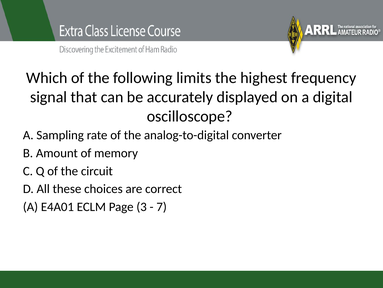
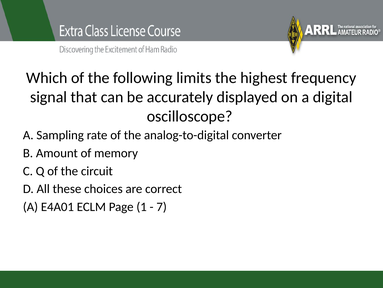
3: 3 -> 1 (142, 206)
